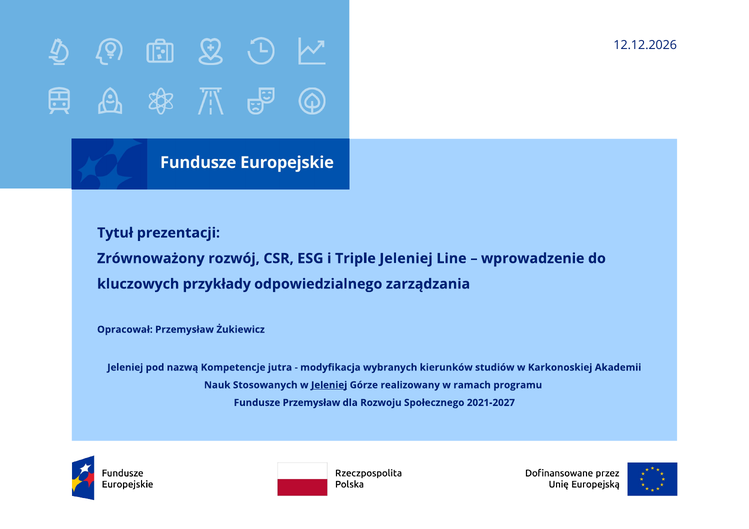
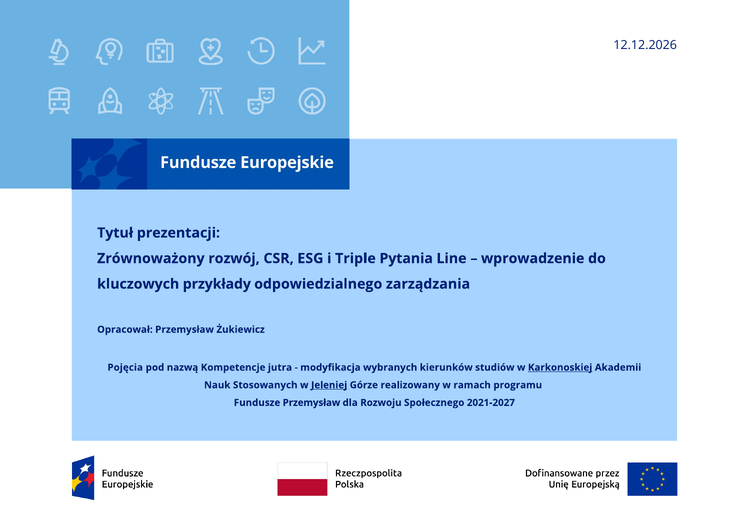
Triple Jeleniej: Jeleniej -> Pytania (406, 259)
Jeleniej: Jeleniej -> Pojęcia (125, 368)
Karkonoskiej underline: none -> present (560, 368)
